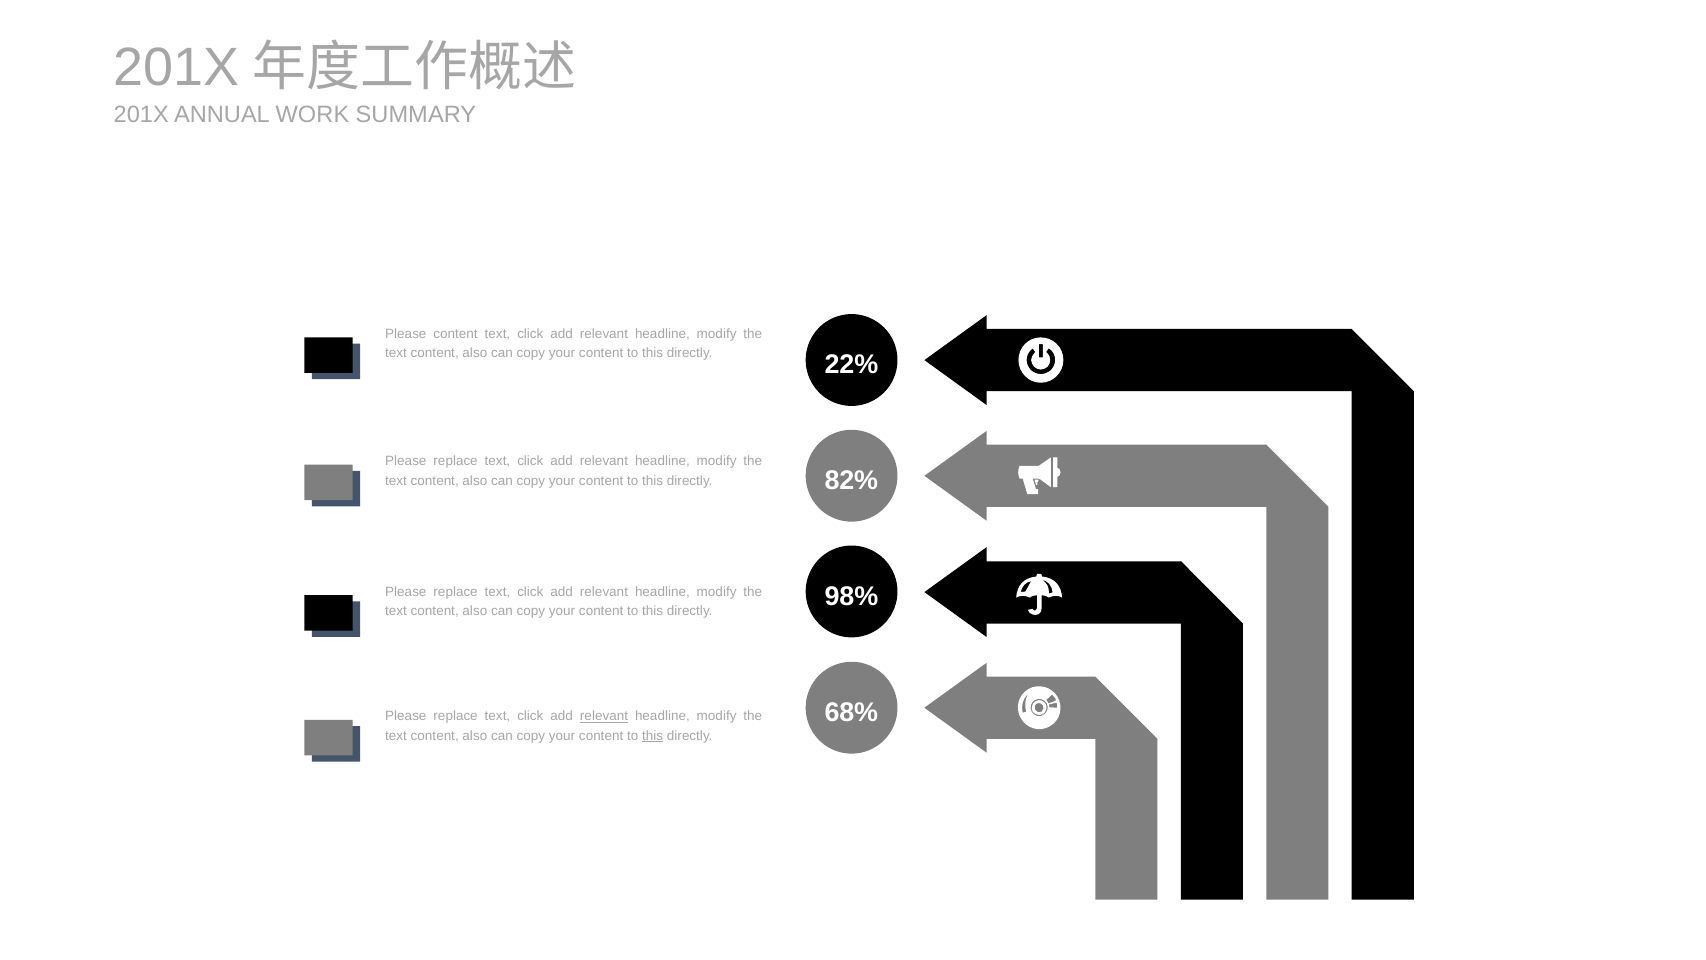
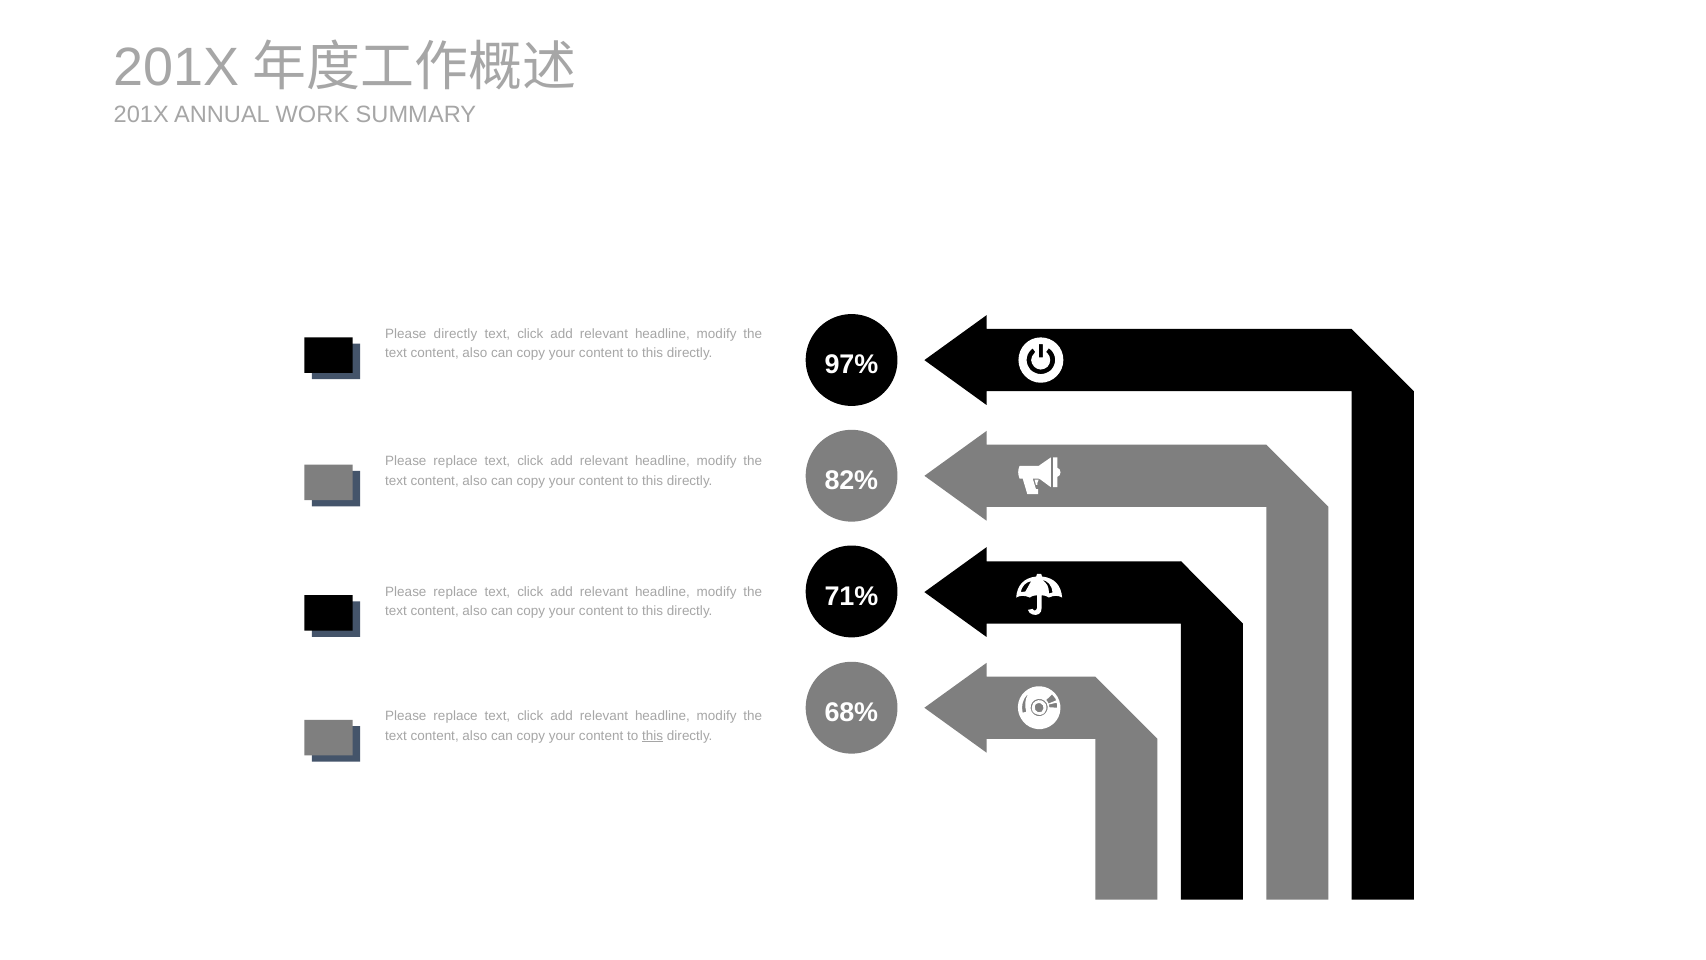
Please content: content -> directly (456, 334)
22%: 22% -> 97% (851, 365)
98%: 98% -> 71% (851, 596)
relevant underline: present -> none (604, 716)
